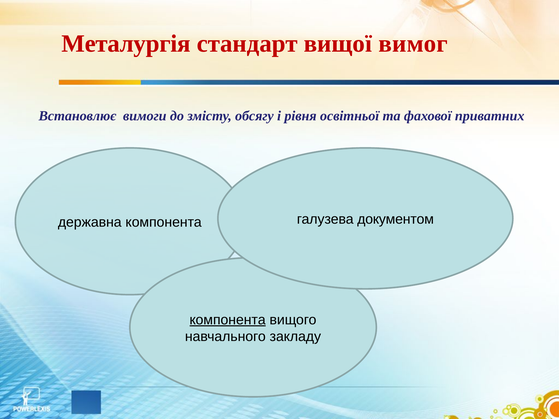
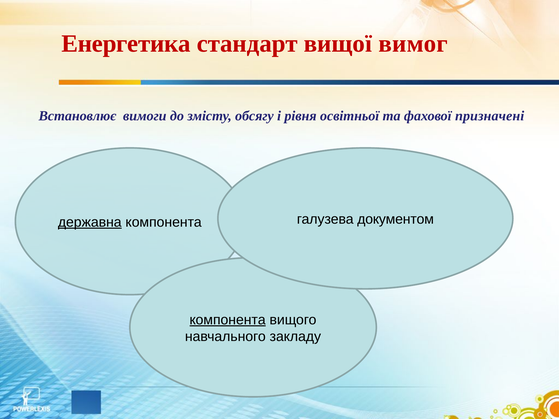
Металургія: Металургія -> Енергетика (126, 44)
приватних: приватних -> призначені (490, 116)
державна underline: none -> present (90, 222)
